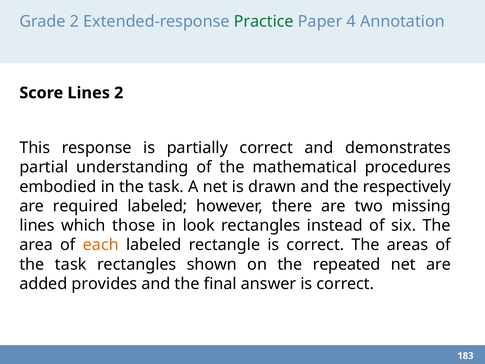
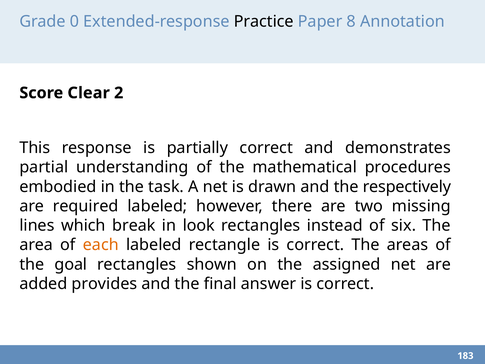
Grade 2: 2 -> 0 (74, 21)
Practice colour: green -> black (264, 21)
4: 4 -> 8 (351, 21)
Score Lines: Lines -> Clear (89, 93)
those: those -> break (134, 225)
task: task -> goal (71, 264)
repeated: repeated -> assigned (347, 264)
